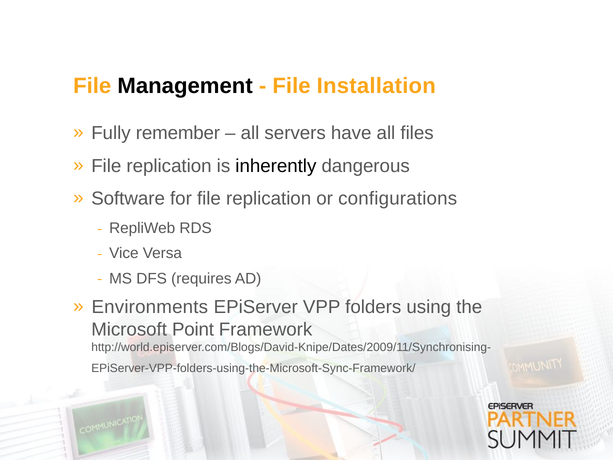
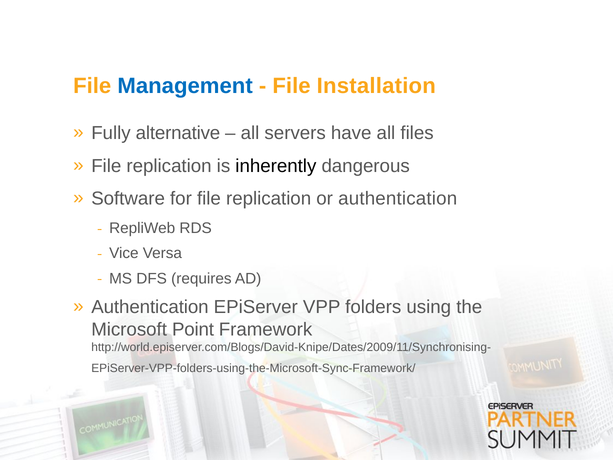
Management colour: black -> blue (185, 86)
remember: remember -> alternative (178, 133)
or configurations: configurations -> authentication (398, 198)
Environments: Environments -> Authentication (150, 307)
